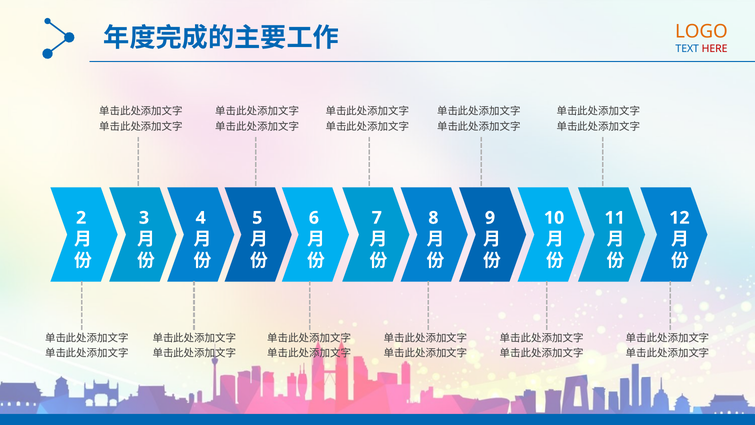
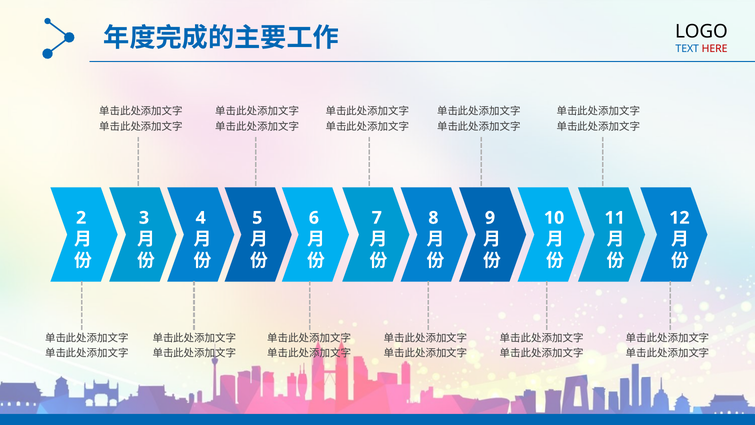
LOGO colour: orange -> black (701, 32)
